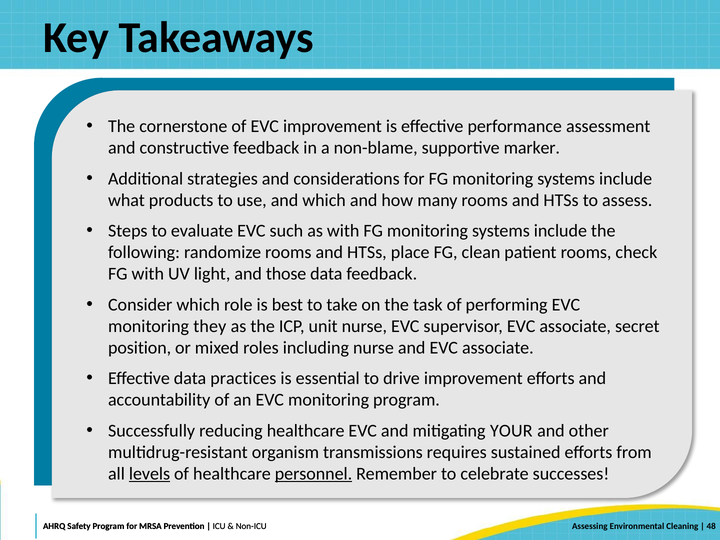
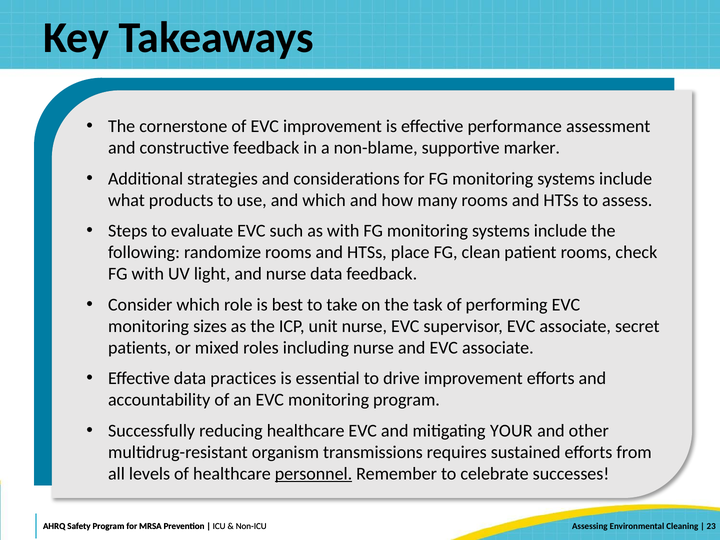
and those: those -> nurse (286, 274)
they: they -> sizes (210, 326)
position: position -> patients (140, 348)
levels underline: present -> none (150, 474)
48: 48 -> 23 (711, 526)
